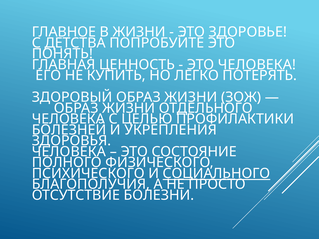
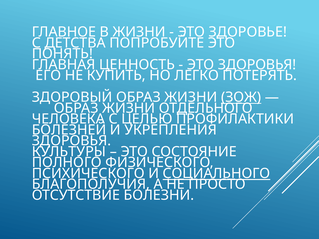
ЭТО ЧЕЛОВЕКА: ЧЕЛОВЕКА -> ЗДОРОВЬЯ (257, 65)
ЗОЖ underline: none -> present (241, 97)
ЧЕЛОВЕКА: ЧЕЛОВЕКА -> КУЛЬТУРЫ (69, 152)
